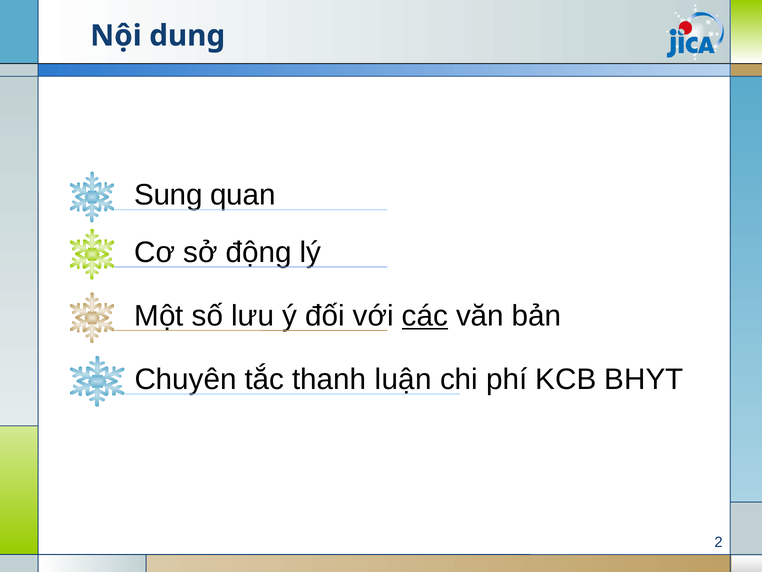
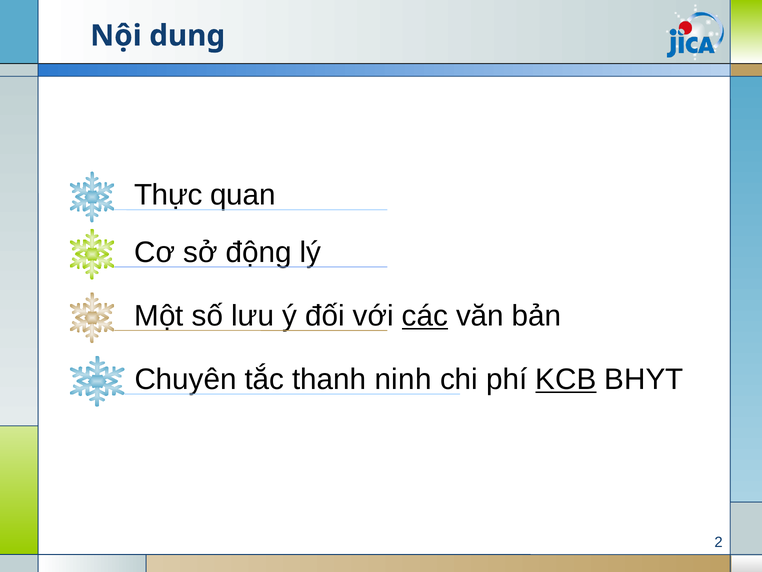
Sung: Sung -> Thực (168, 195)
luận: luận -> ninh (403, 379)
KCB underline: none -> present (566, 379)
